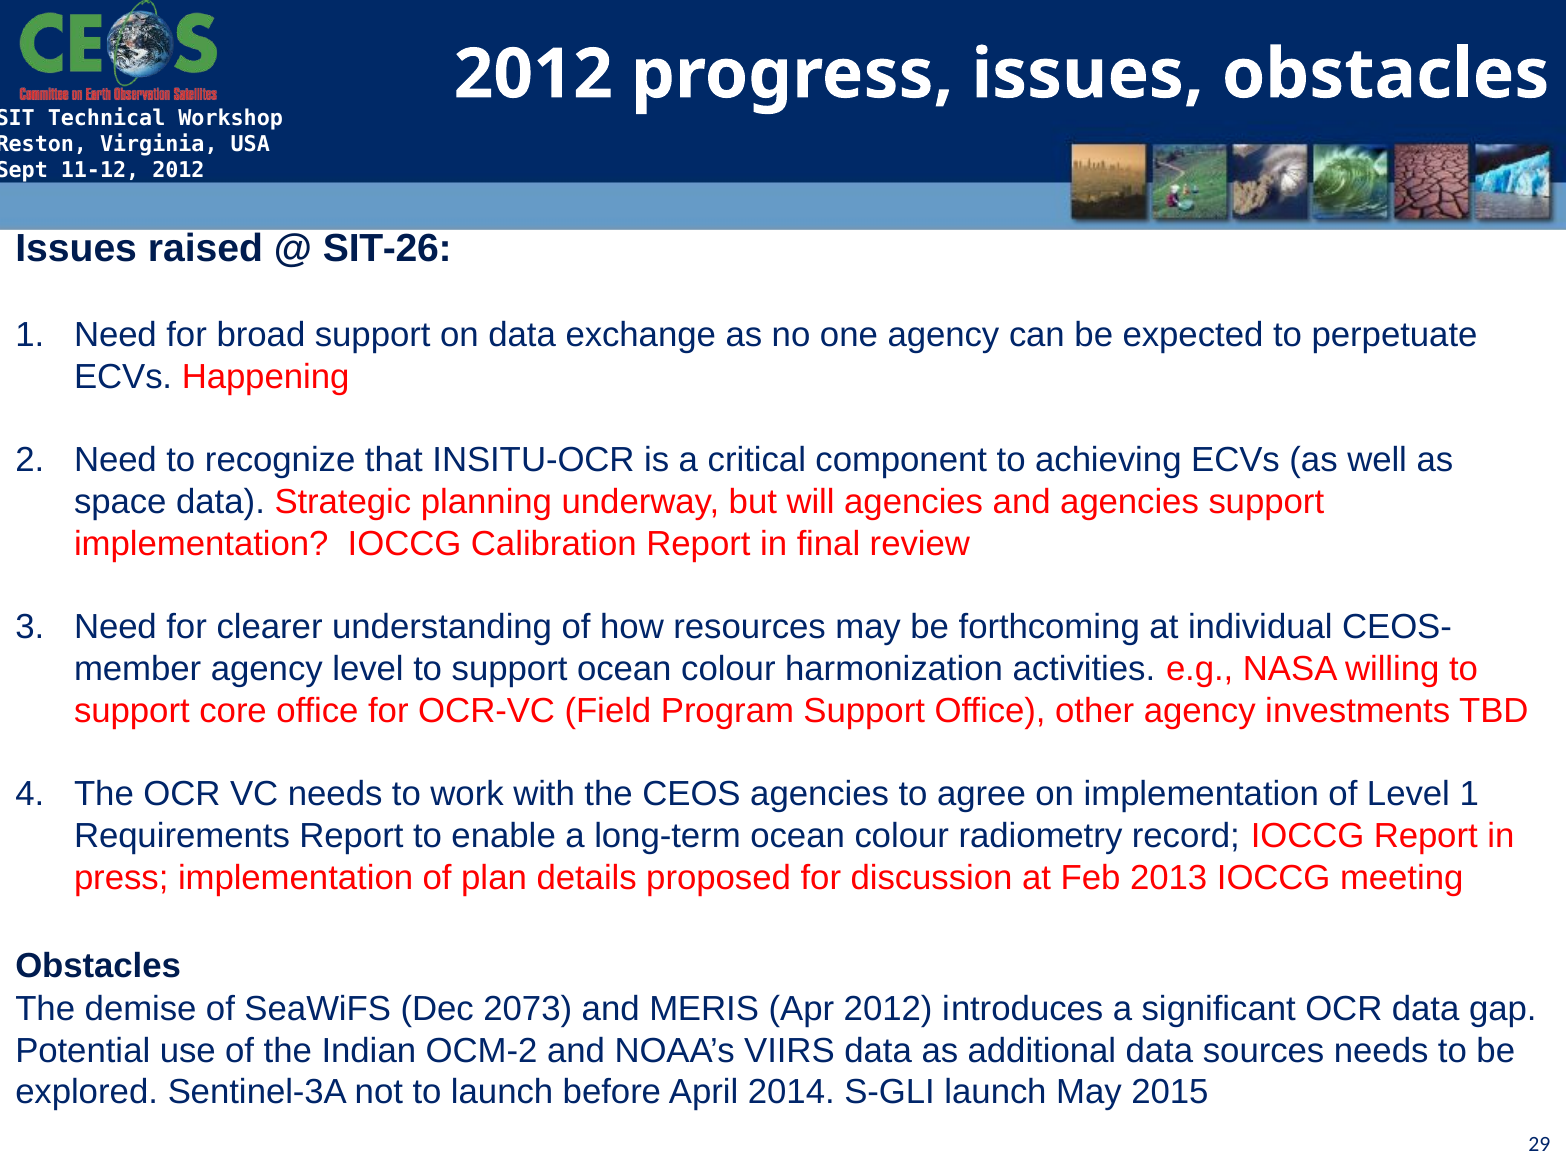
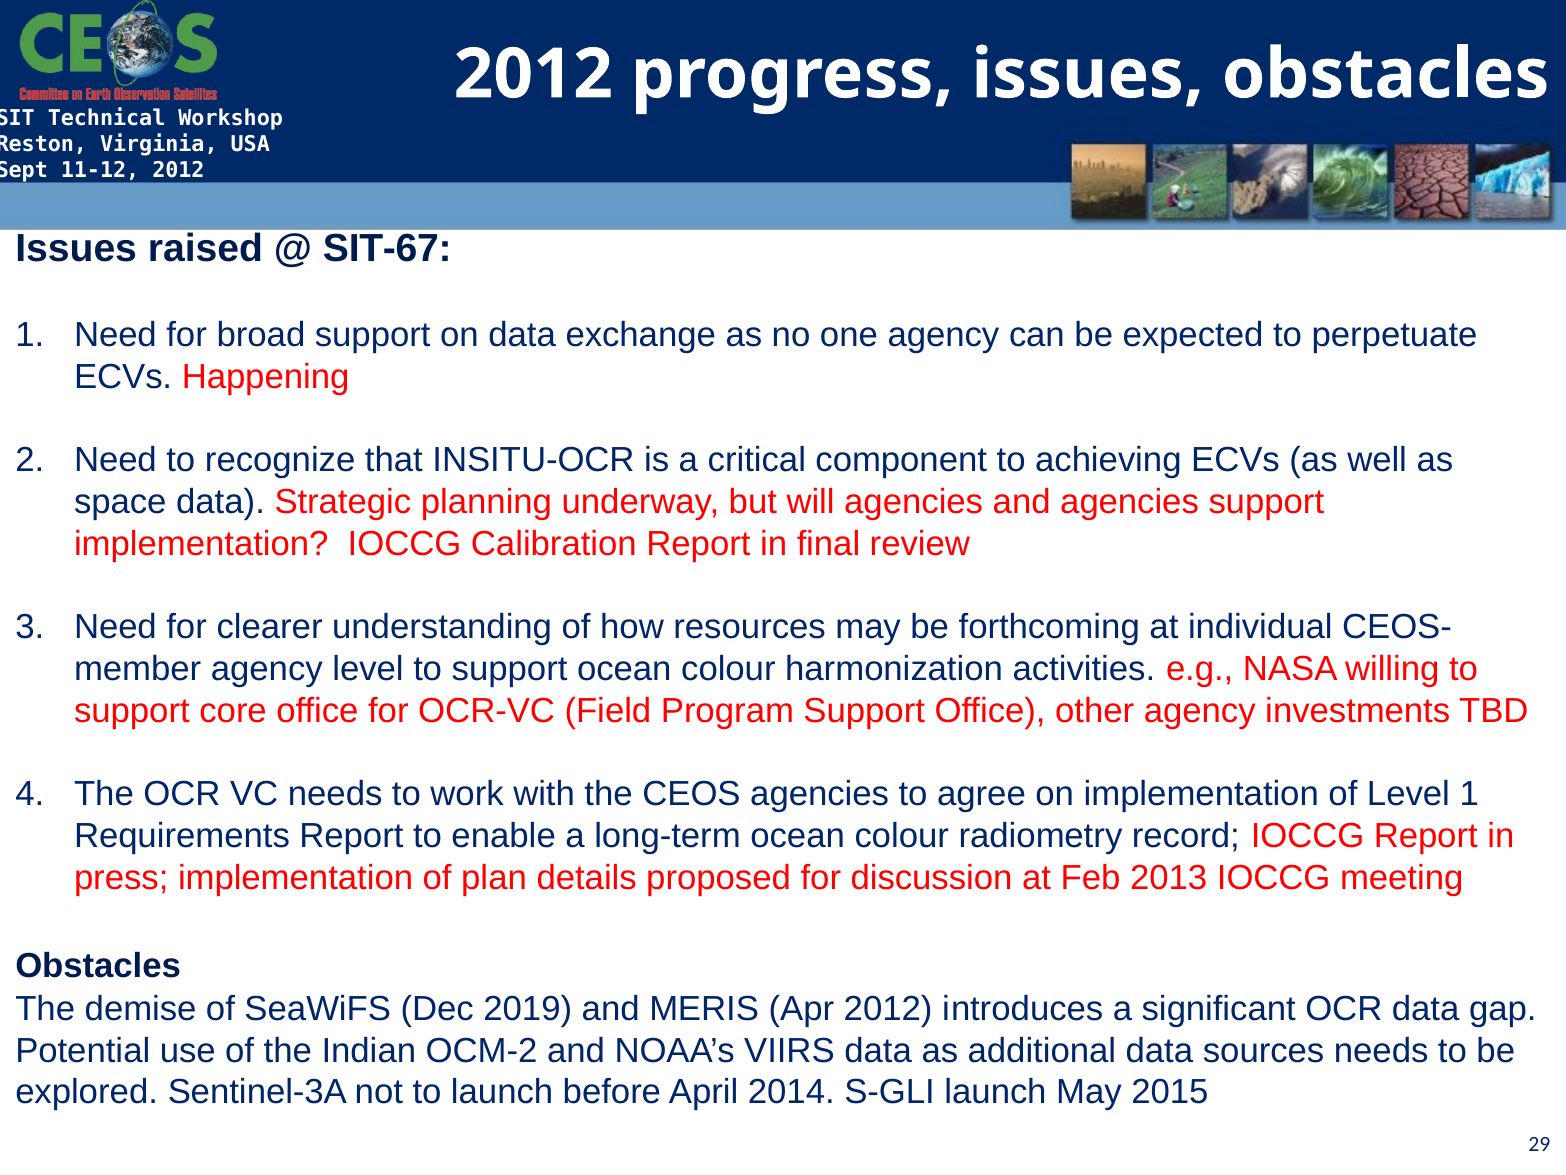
SIT-26: SIT-26 -> SIT-67 (387, 249)
2073: 2073 -> 2019 (528, 1008)
